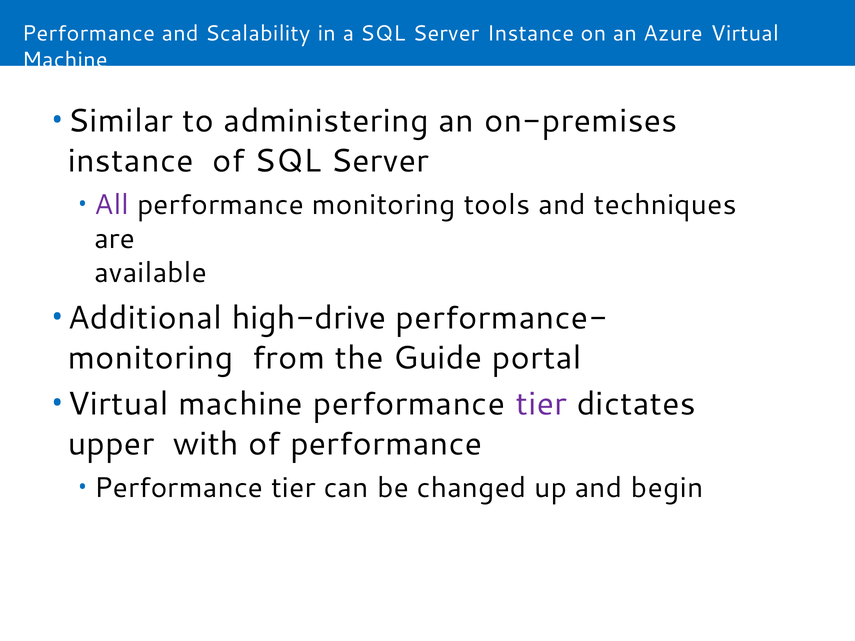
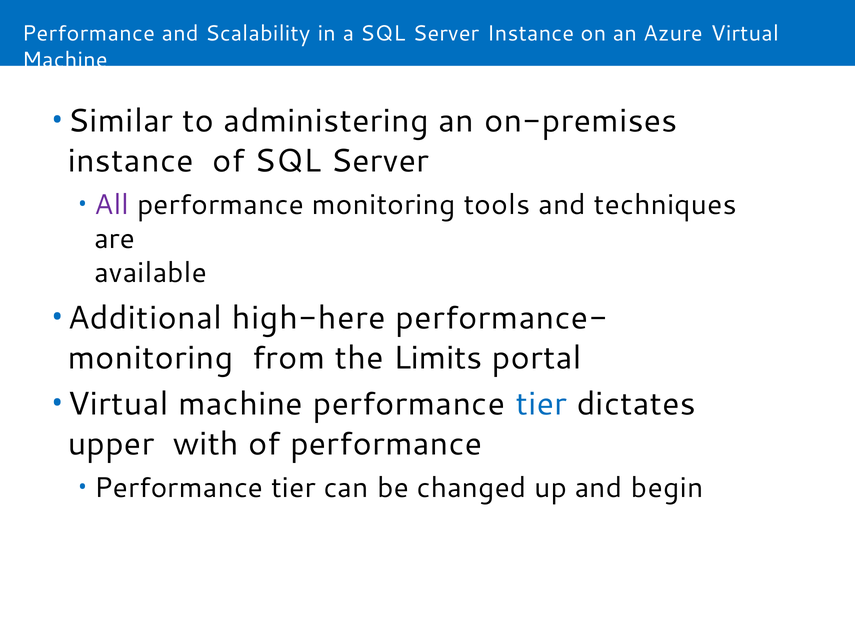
high-drive: high-drive -> high-here (309, 318)
Guide: Guide -> Limits (438, 358)
tier colour: purple -> blue (542, 404)
